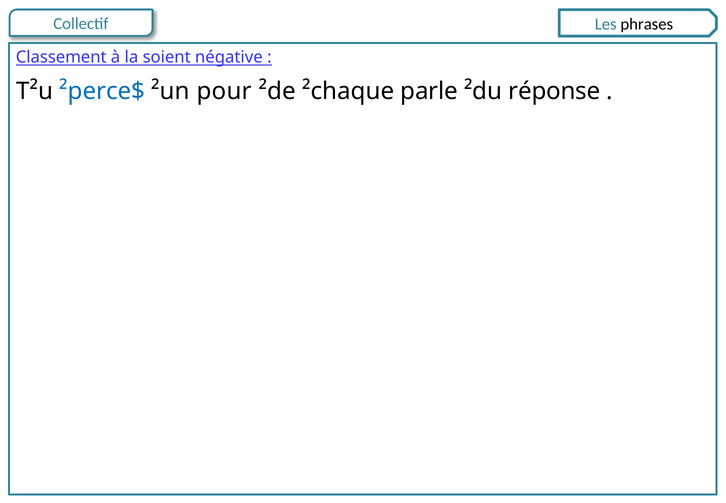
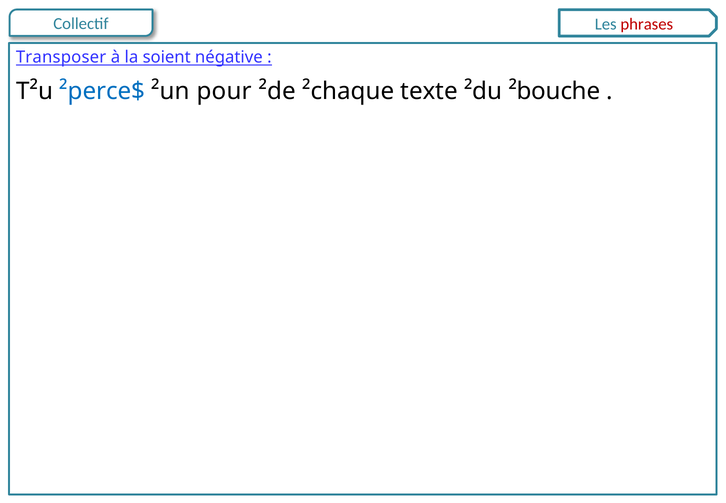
phrases colour: black -> red (647, 24)
Classement: Classement -> Transposer (61, 57)
parle: parle -> texte (429, 91)
réponse: réponse -> ²bouche (554, 91)
